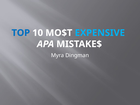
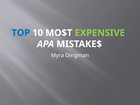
EXPENSIVE colour: light blue -> light green (100, 33)
